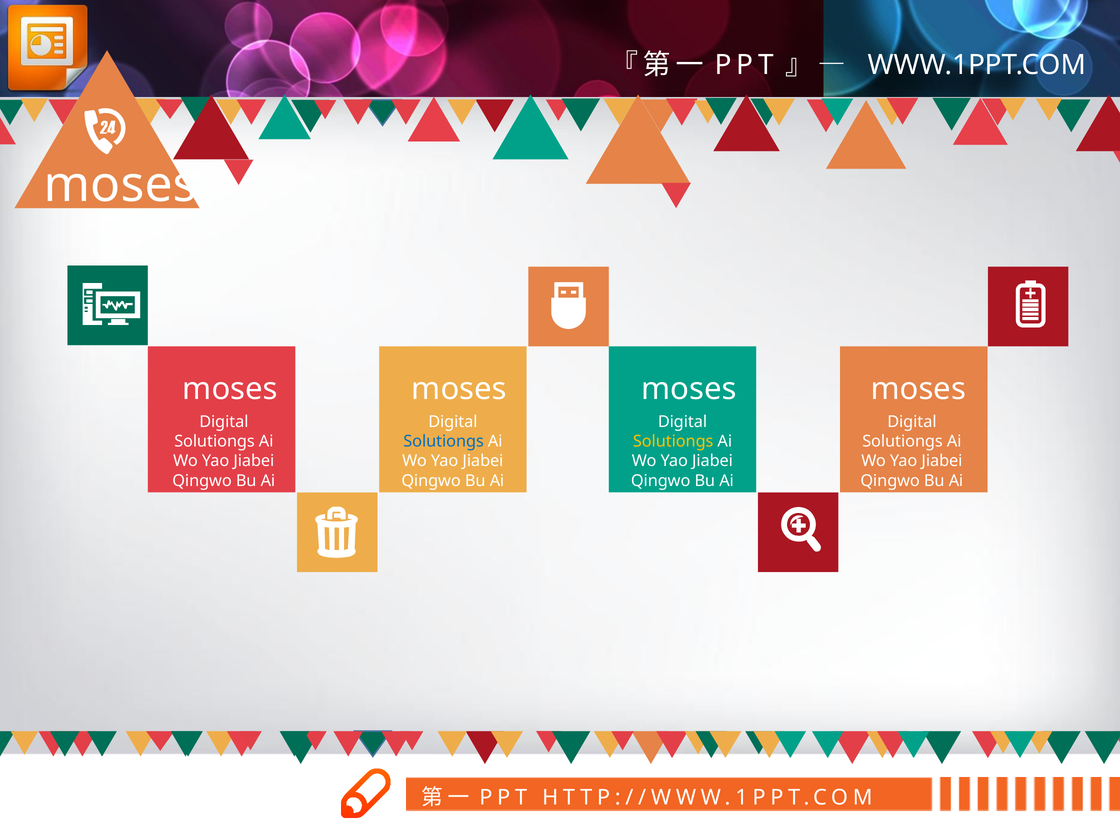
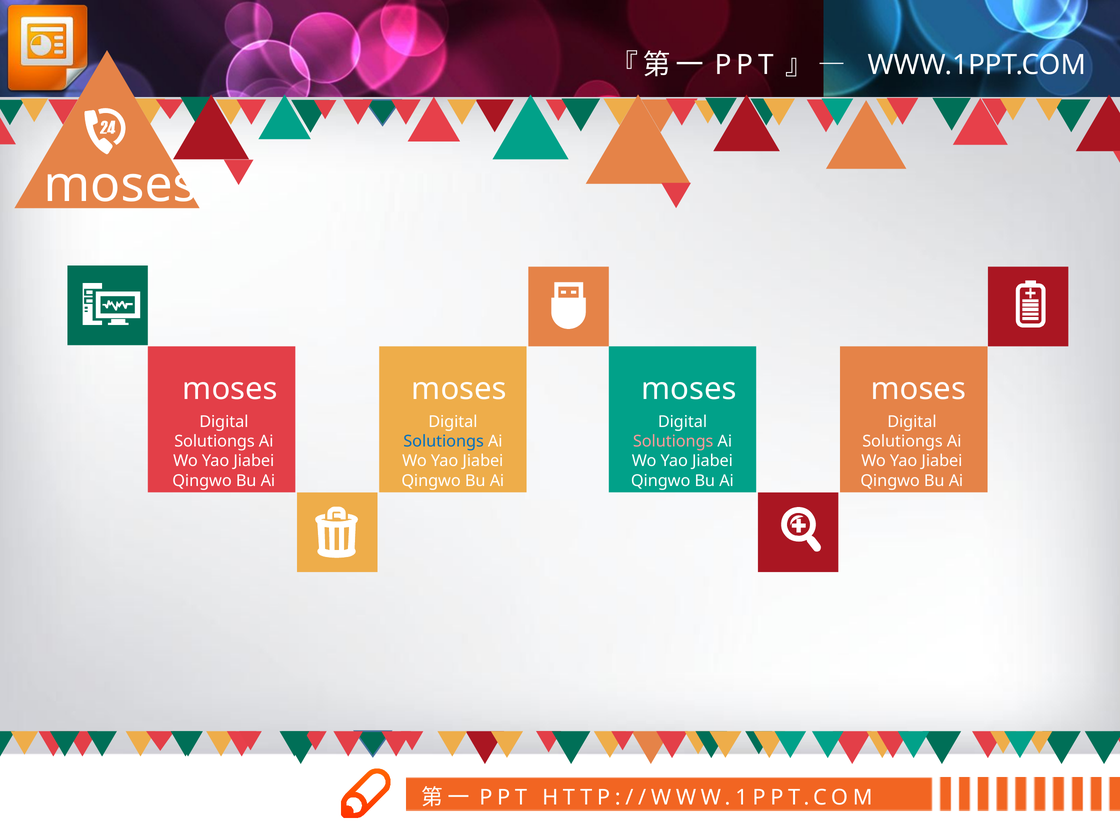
Solutiongs colour: yellow -> pink (673, 441)
